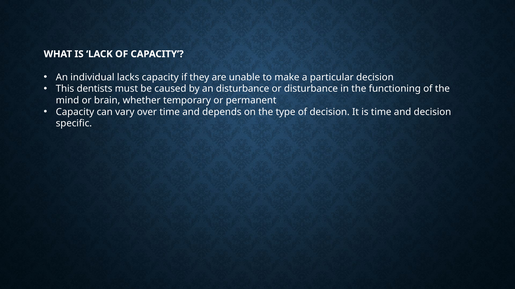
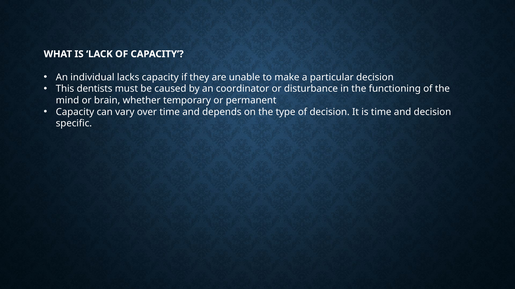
an disturbance: disturbance -> coordinator (243, 89)
